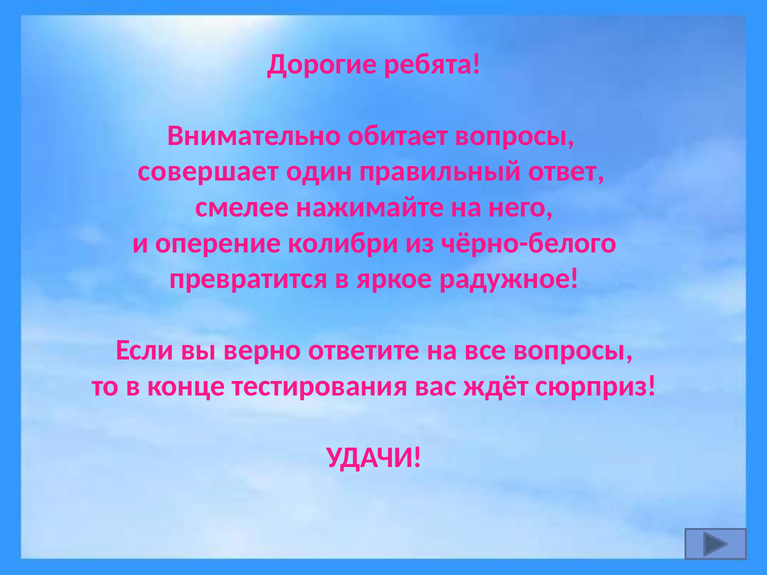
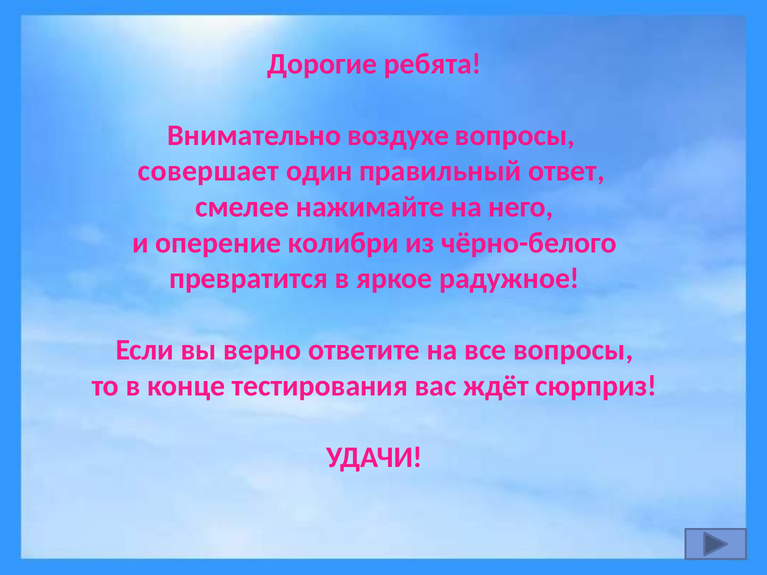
обитает: обитает -> воздухе (398, 135)
